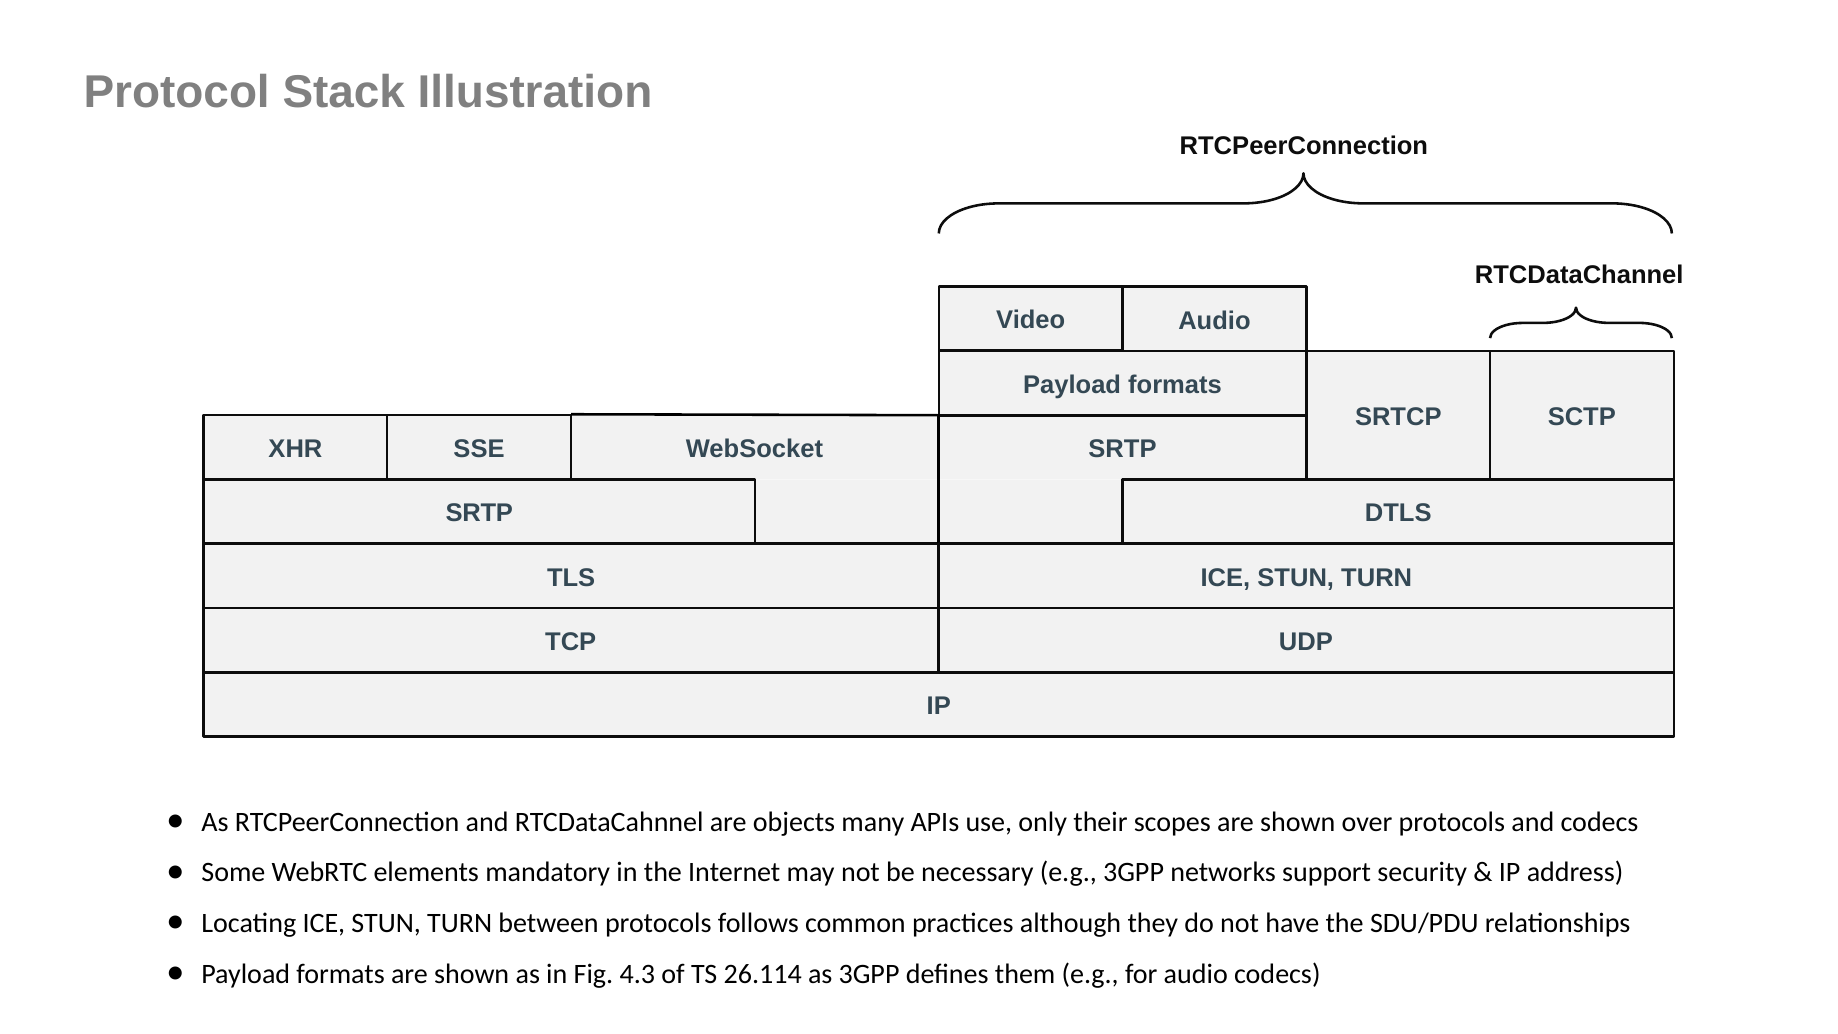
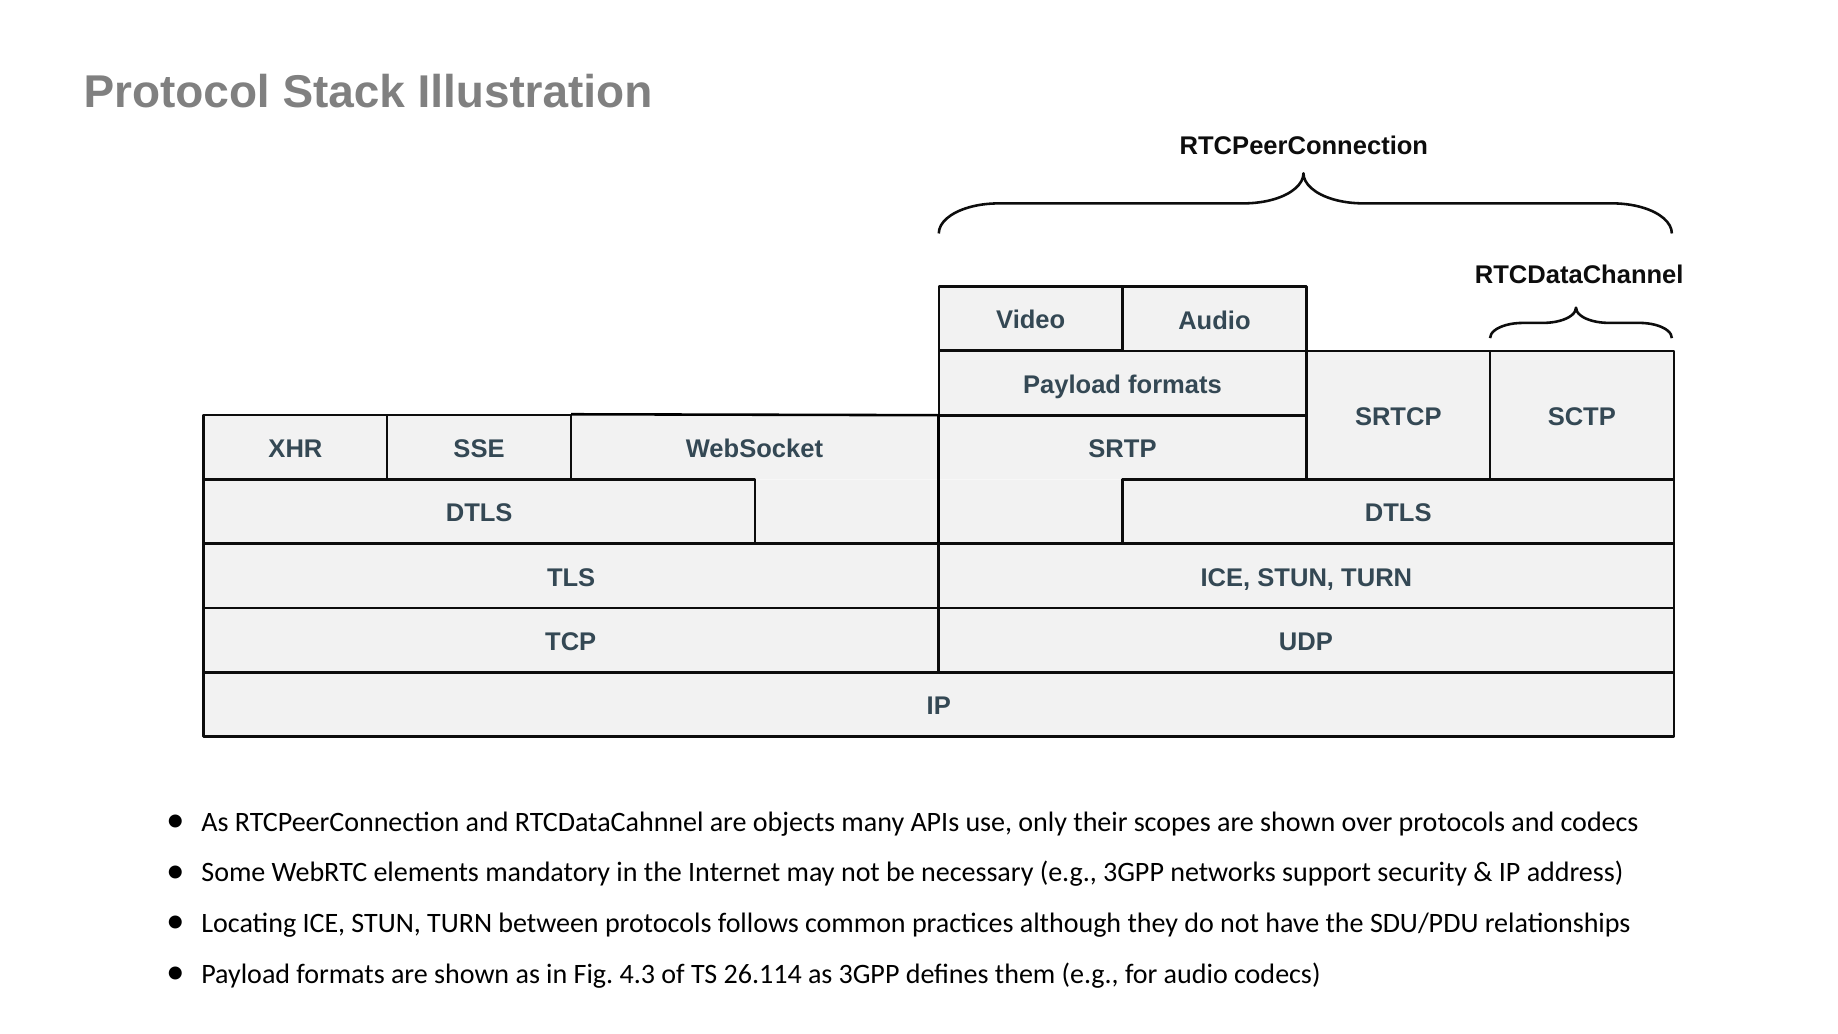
SRTP: SRTP -> DTLS (479, 513)
